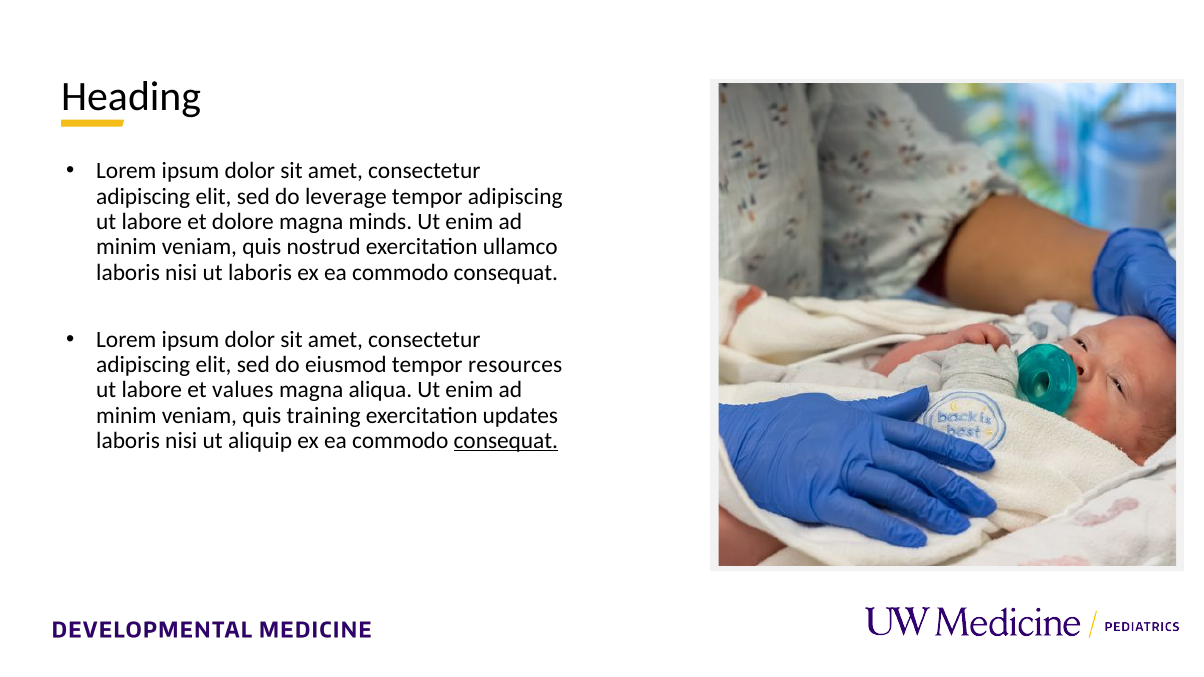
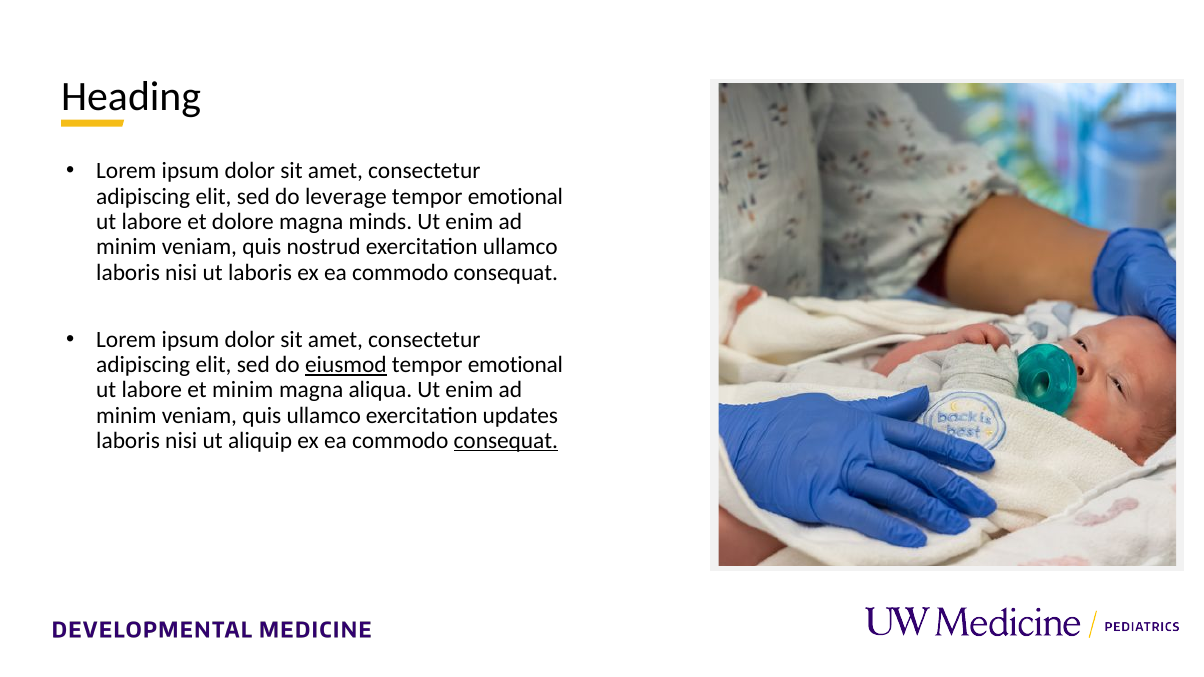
adipiscing: adipiscing -> emotional (515, 197)
eiusmod underline: none -> present (346, 365)
resources: resources -> emotional (515, 365)
et values: values -> minim (243, 390)
quis training: training -> ullamco (324, 416)
